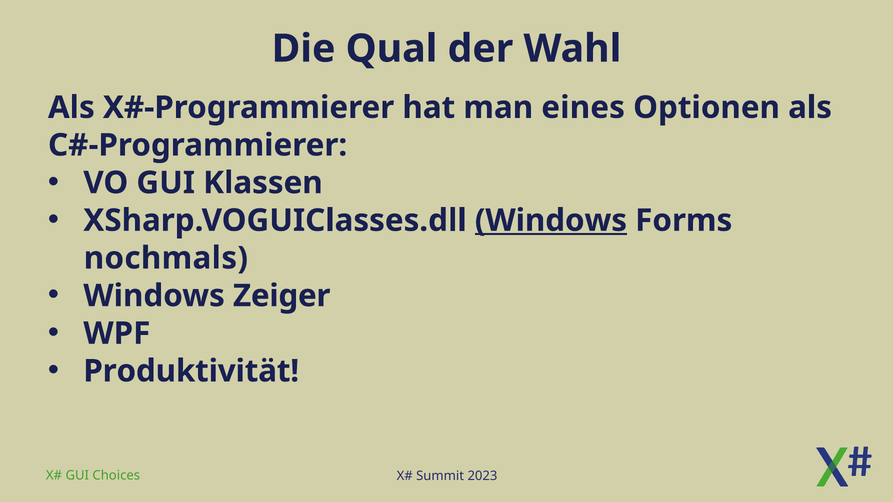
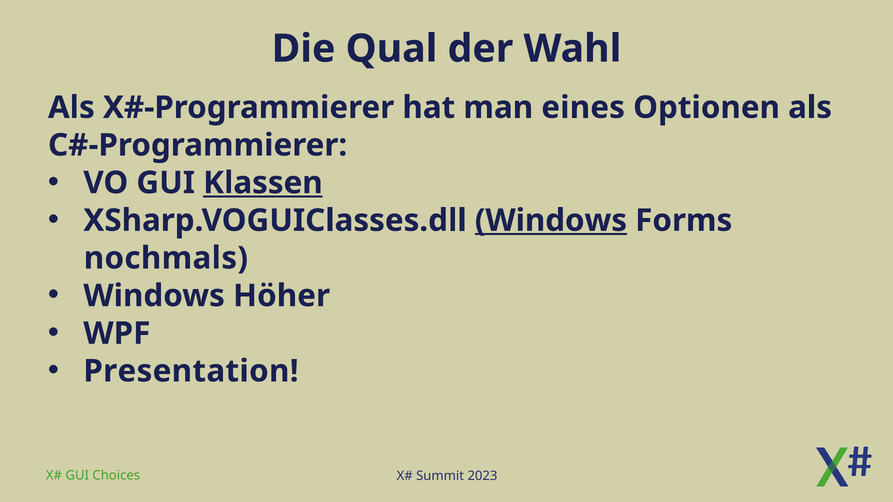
Klassen underline: none -> present (263, 183)
Zeiger: Zeiger -> Höher (282, 296)
Produktivität: Produktivität -> Presentation (191, 371)
